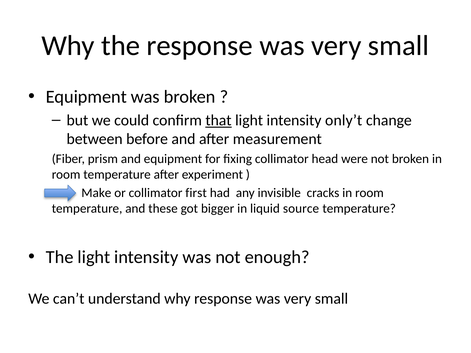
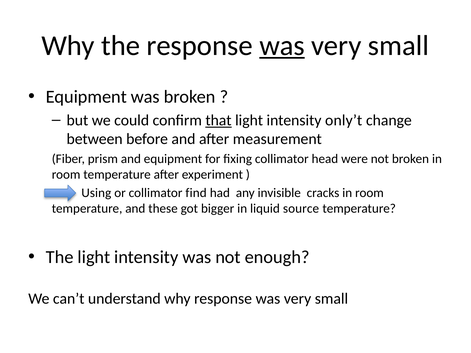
was underline: none -> present (282, 46)
Make: Make -> Using (96, 193)
first: first -> find (196, 193)
